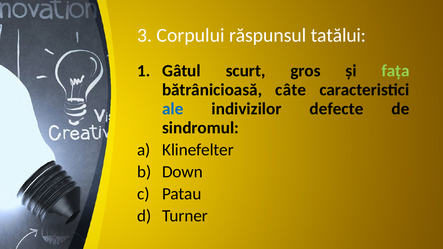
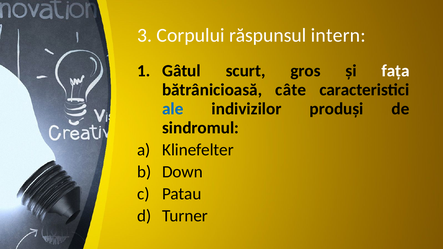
tatălui: tatălui -> intern (338, 35)
fața colour: light green -> white (396, 71)
defecte: defecte -> produși (337, 109)
